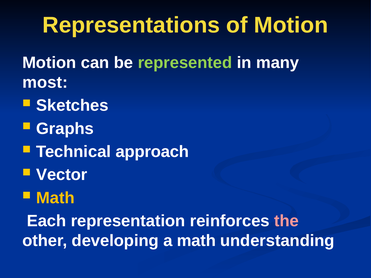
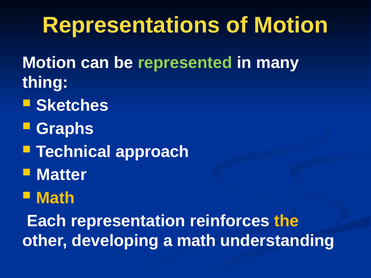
most: most -> thing (45, 83)
Vector: Vector -> Matter (62, 175)
the colour: pink -> yellow (287, 221)
